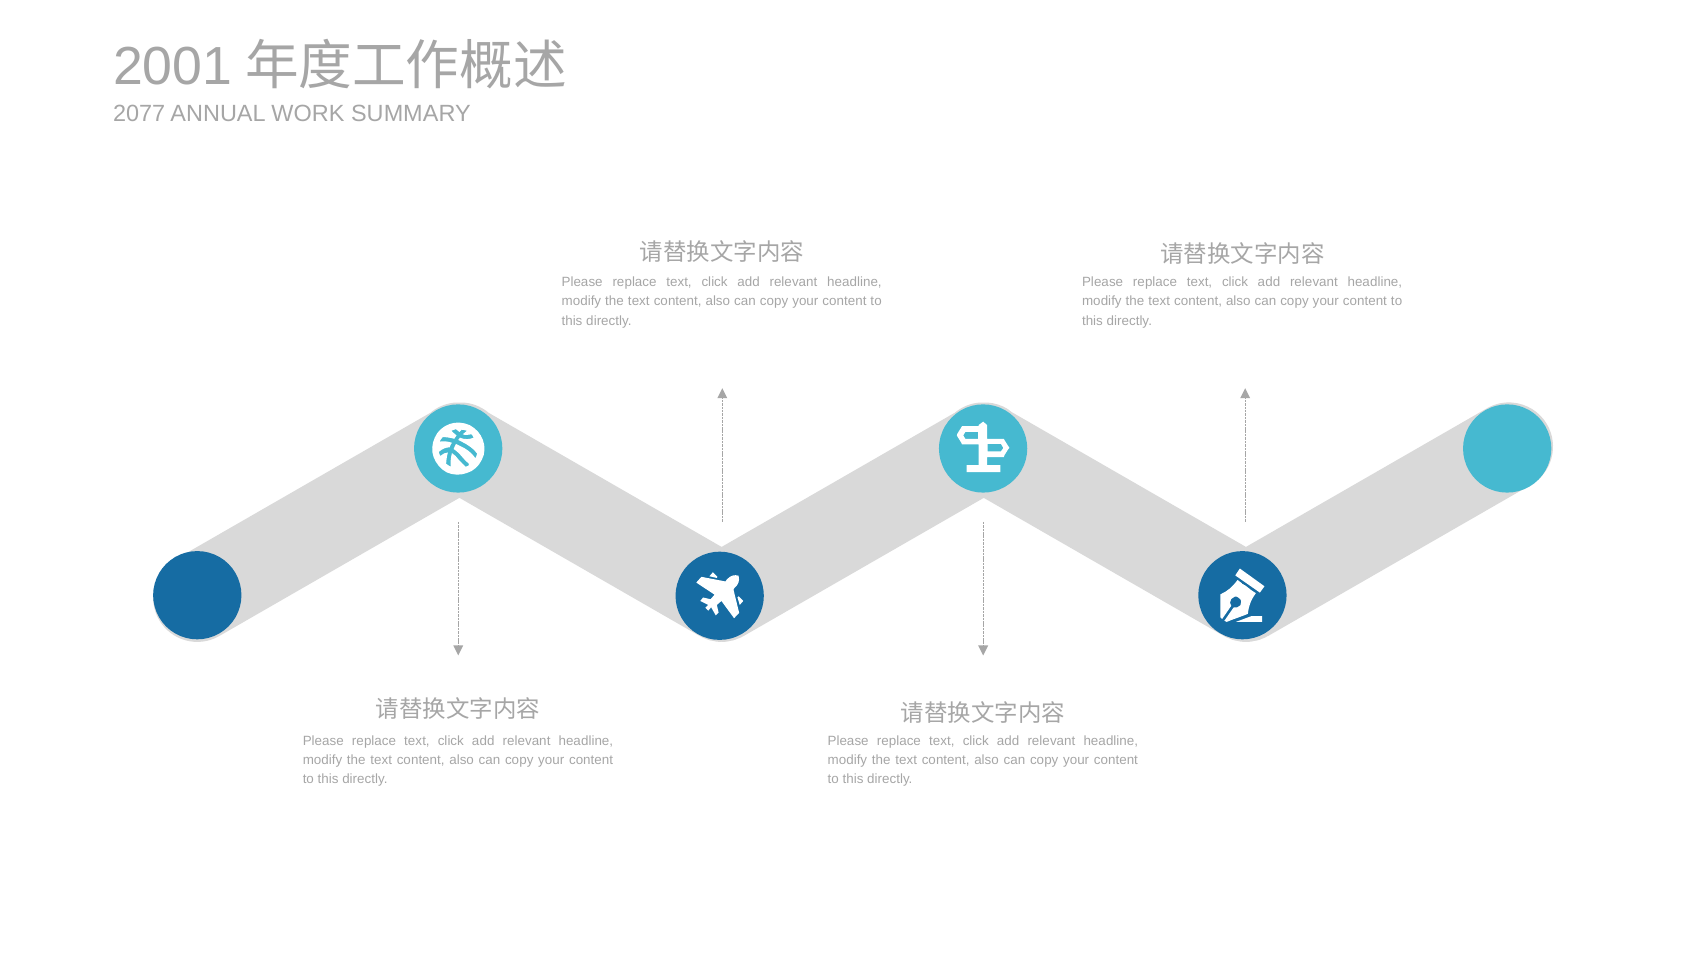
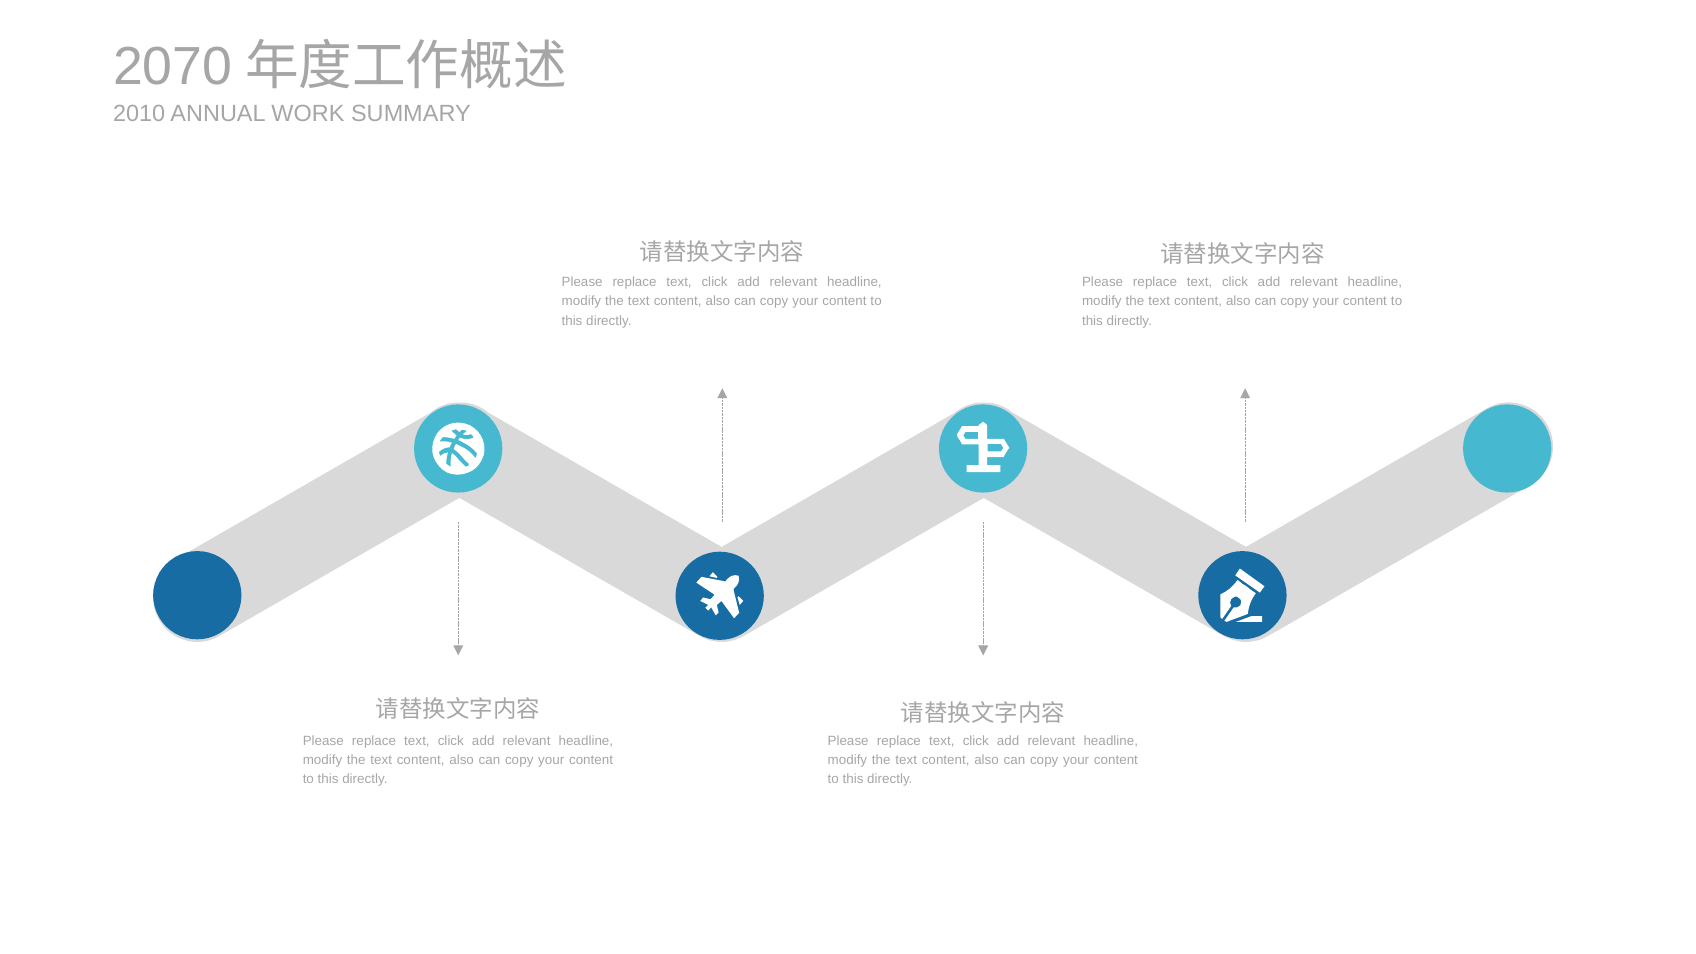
2001: 2001 -> 2070 (173, 67)
2077: 2077 -> 2010 (139, 114)
